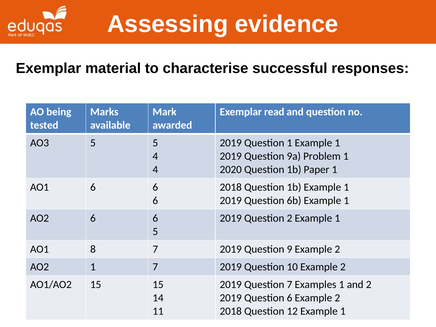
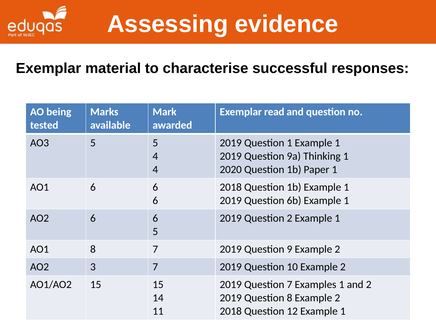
Problem: Problem -> Thinking (322, 156)
AO2 1: 1 -> 3 (93, 267)
Question 6: 6 -> 8 (290, 298)
